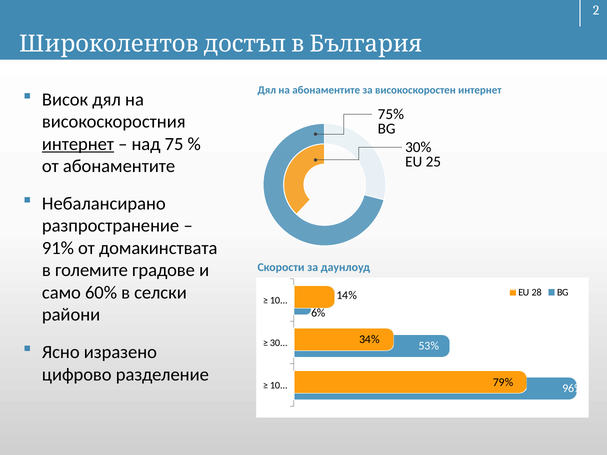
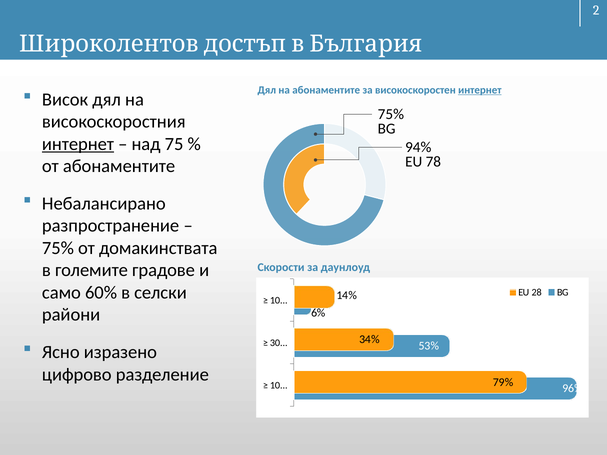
интернет underline: none -> present (480, 90)
30%: 30% -> 94% (418, 147)
25: 25 -> 78 (433, 162)
91%: 91% -> 75% (58, 248)
